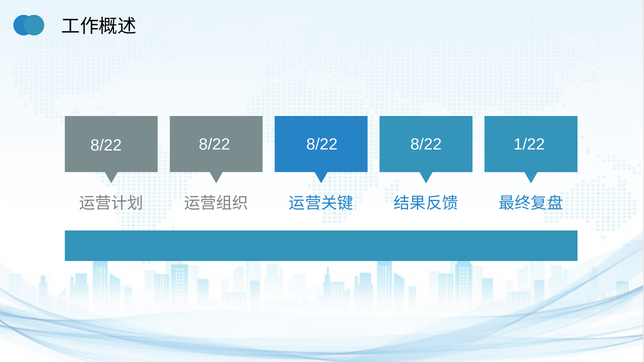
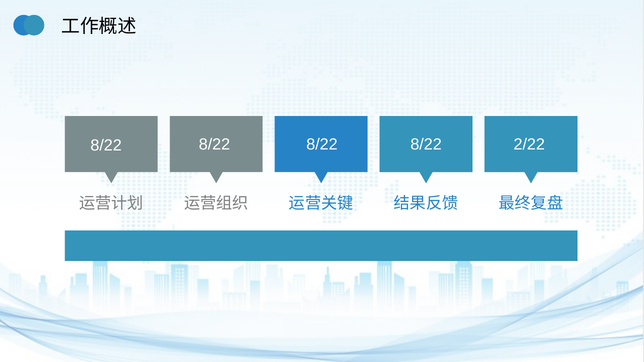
1/22: 1/22 -> 2/22 (529, 145)
